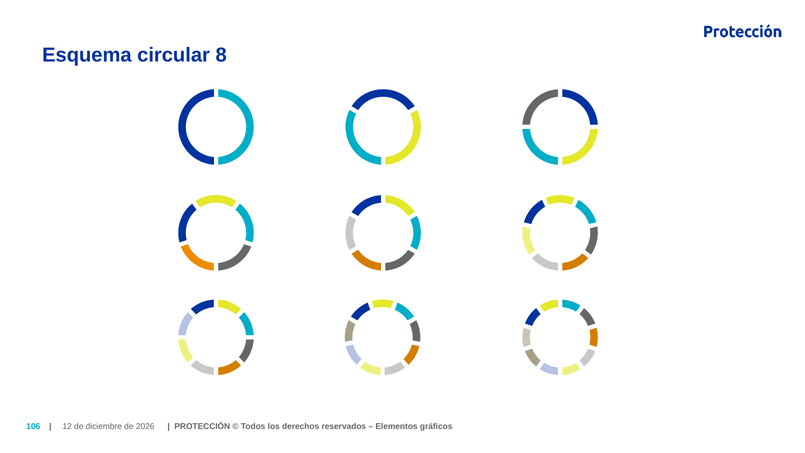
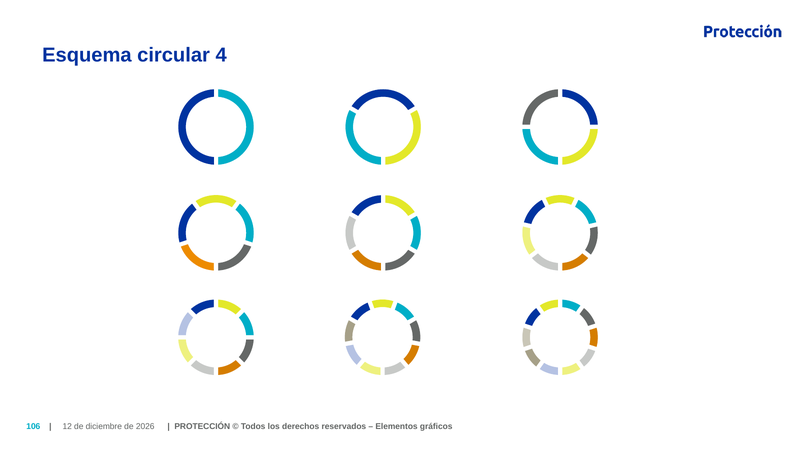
8: 8 -> 4 (221, 55)
